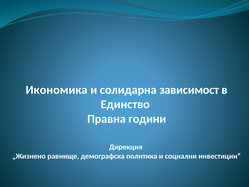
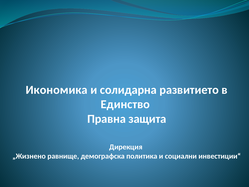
зависимост: зависимост -> развитието (189, 90)
години: години -> защита (147, 119)
